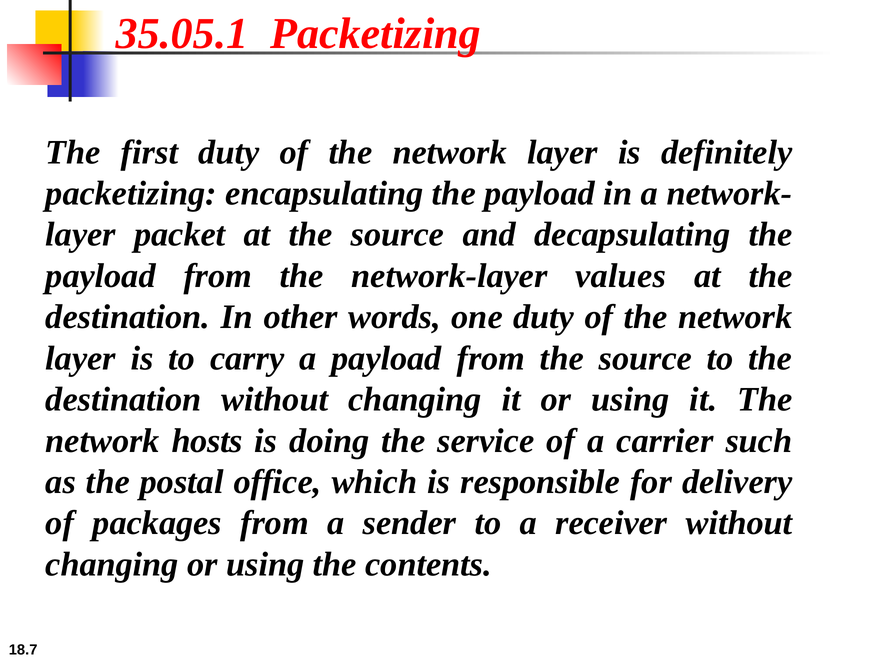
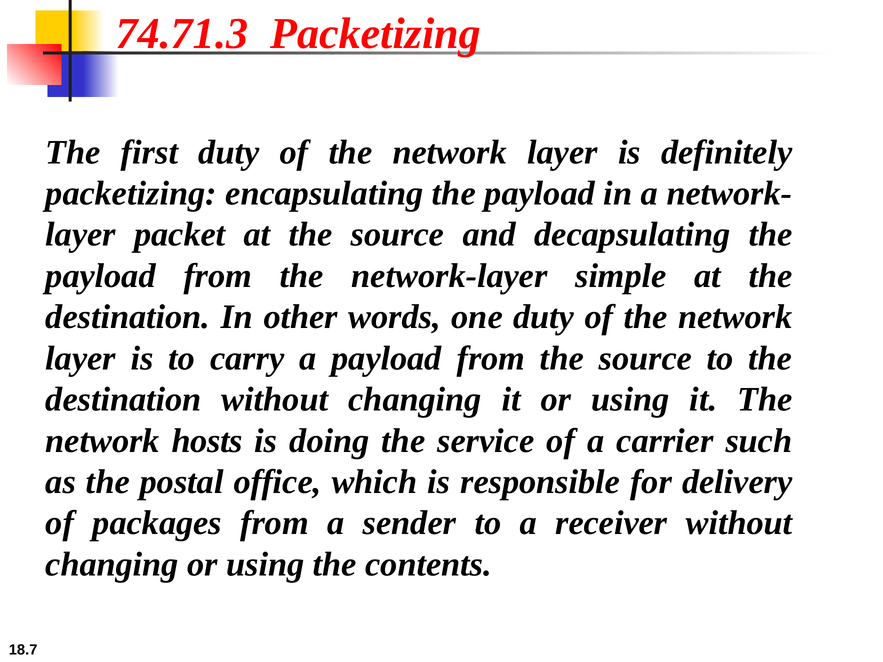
35.05.1: 35.05.1 -> 74.71.3 (182, 34)
values: values -> simple (621, 276)
